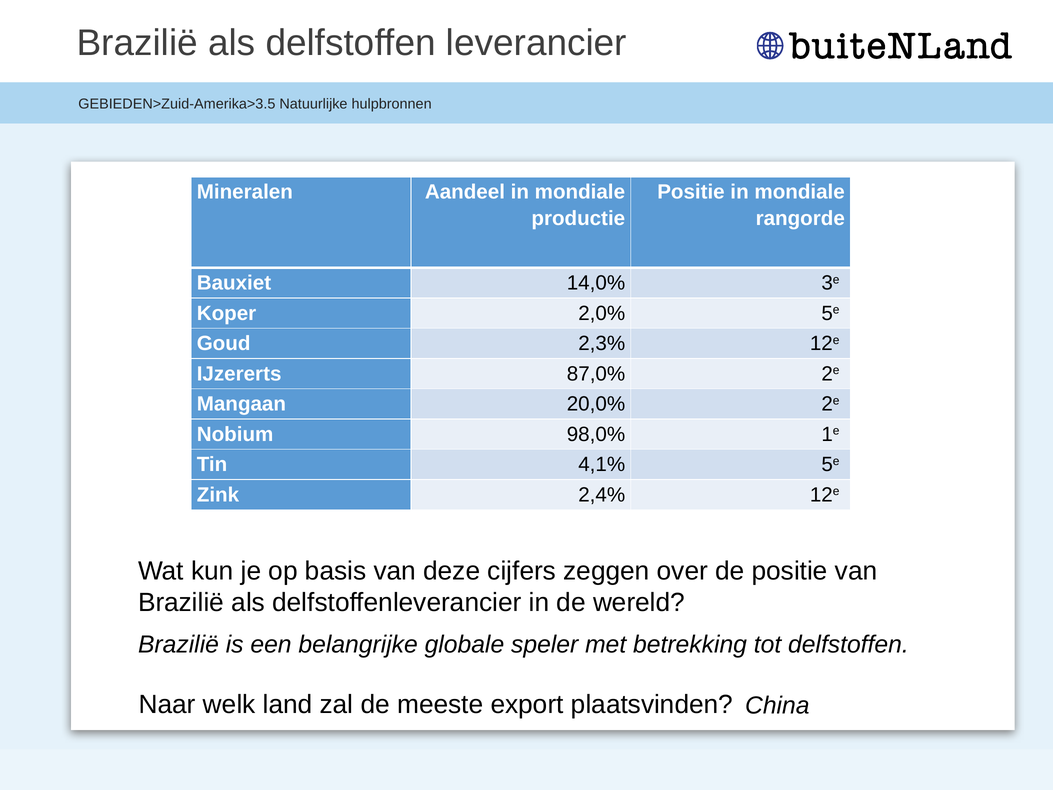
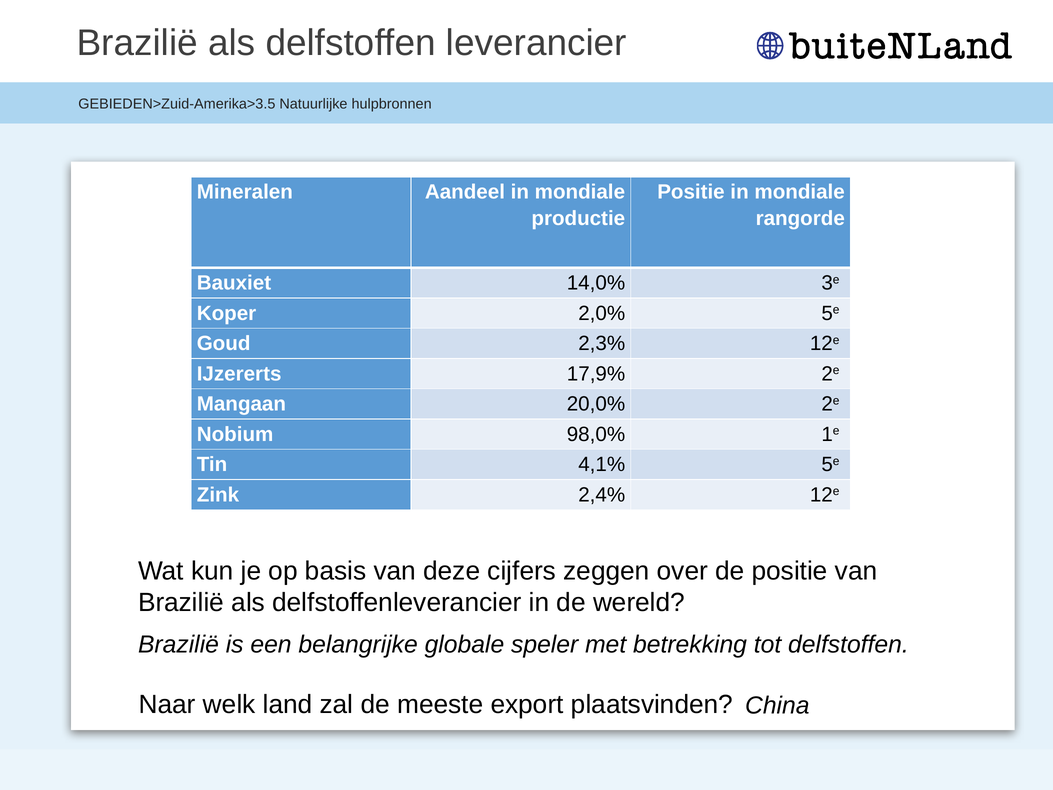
87,0%: 87,0% -> 17,9% (596, 374)
